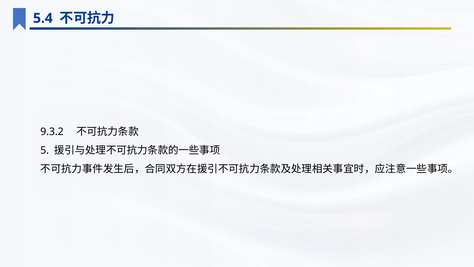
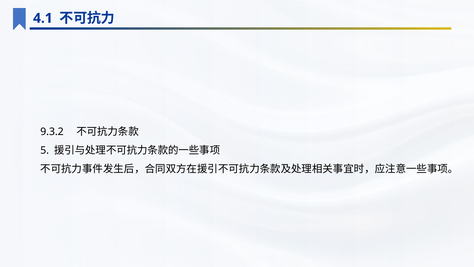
5.4: 5.4 -> 4.1 (43, 18)
